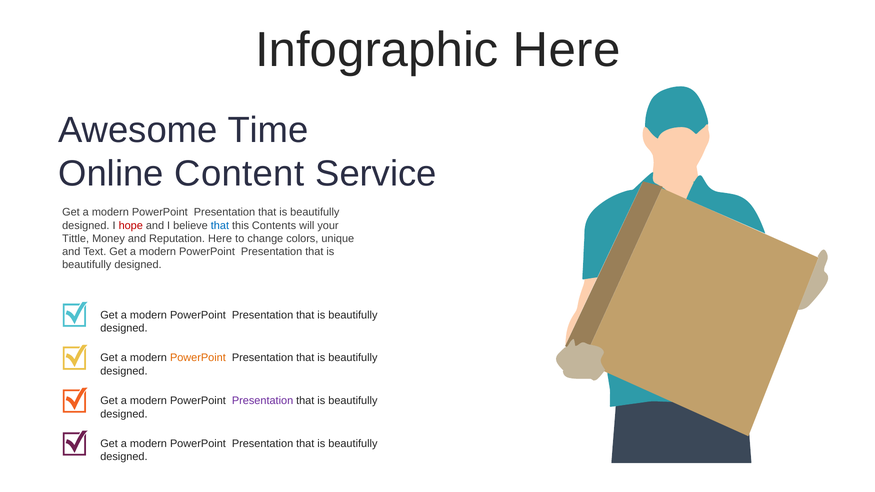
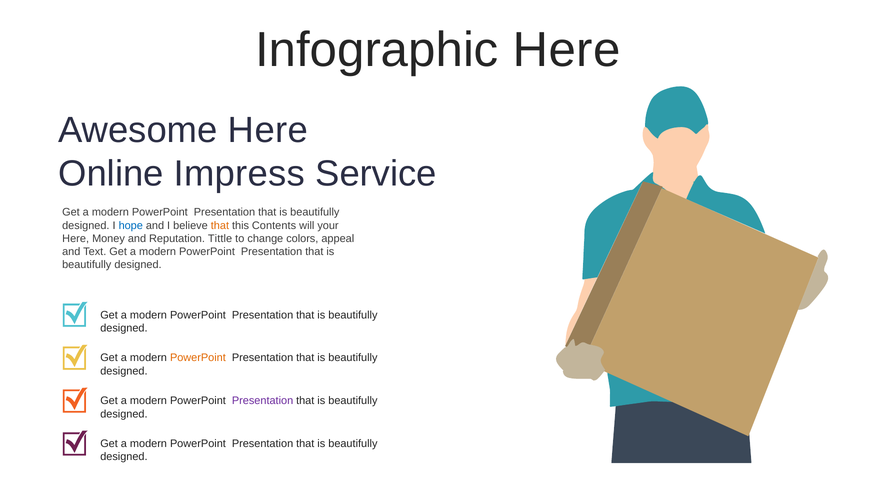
Awesome Time: Time -> Here (268, 130)
Content: Content -> Impress (239, 174)
hope colour: red -> blue (131, 226)
that colour: blue -> orange (220, 226)
Tittle: Tittle -> Here (76, 239)
Reputation Here: Here -> Tittle (220, 239)
unique: unique -> appeal (338, 239)
